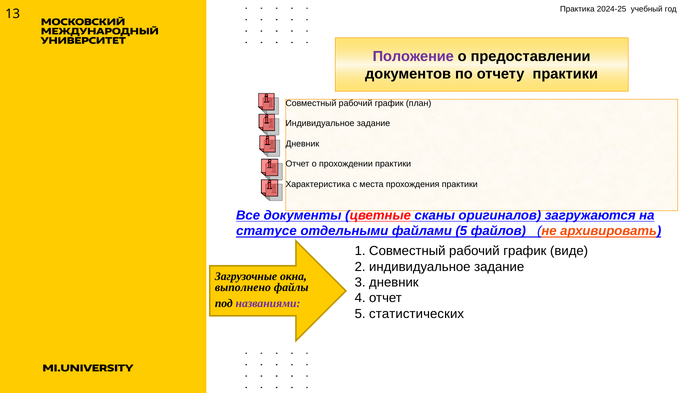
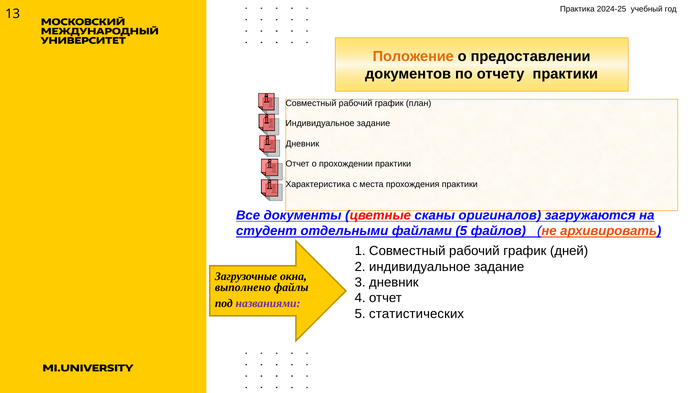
Положение colour: purple -> orange (413, 57)
статусе: статусе -> студент (267, 231)
виде: виде -> дней (569, 251)
